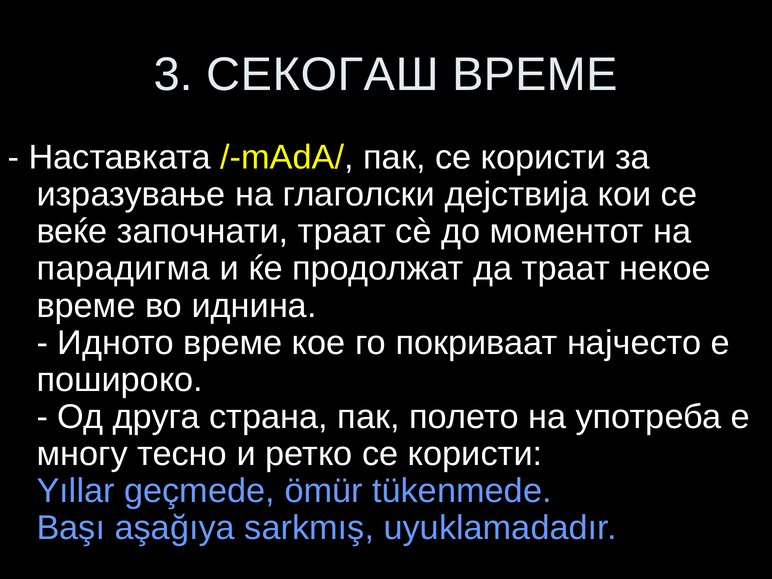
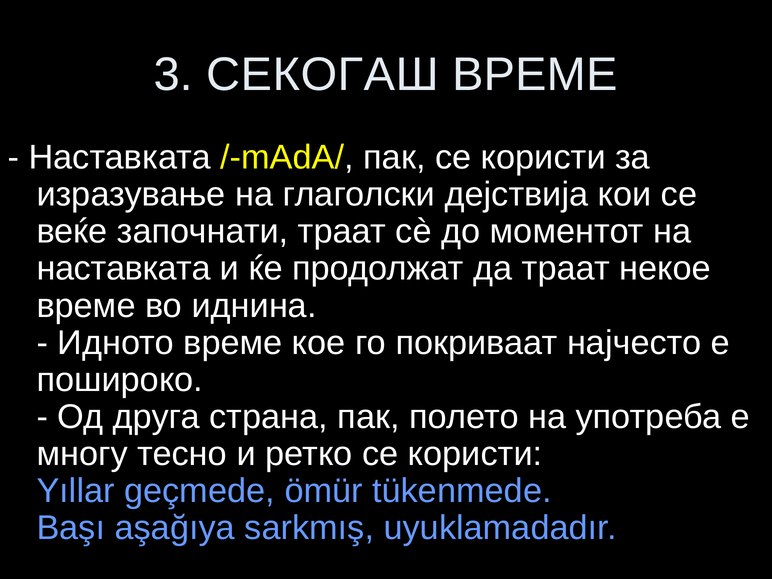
парадигма: парадигма -> наставката (124, 269)
